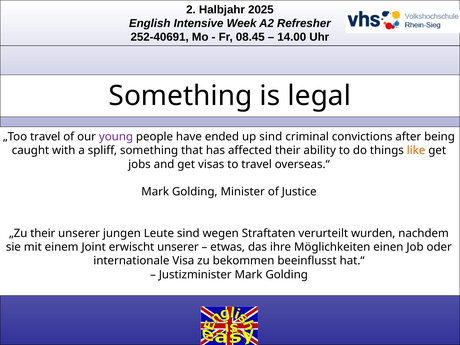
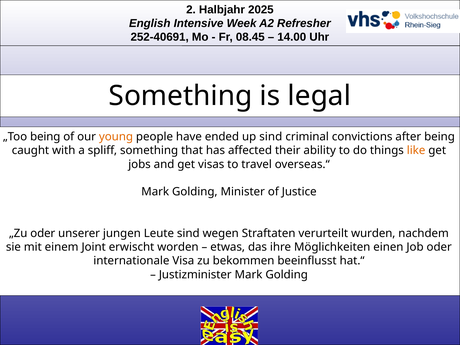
„Too travel: travel -> being (45, 137)
young colour: purple -> orange (116, 137)
„Zu their: their -> oder (43, 233)
erwischt unserer: unserer -> worden (178, 247)
